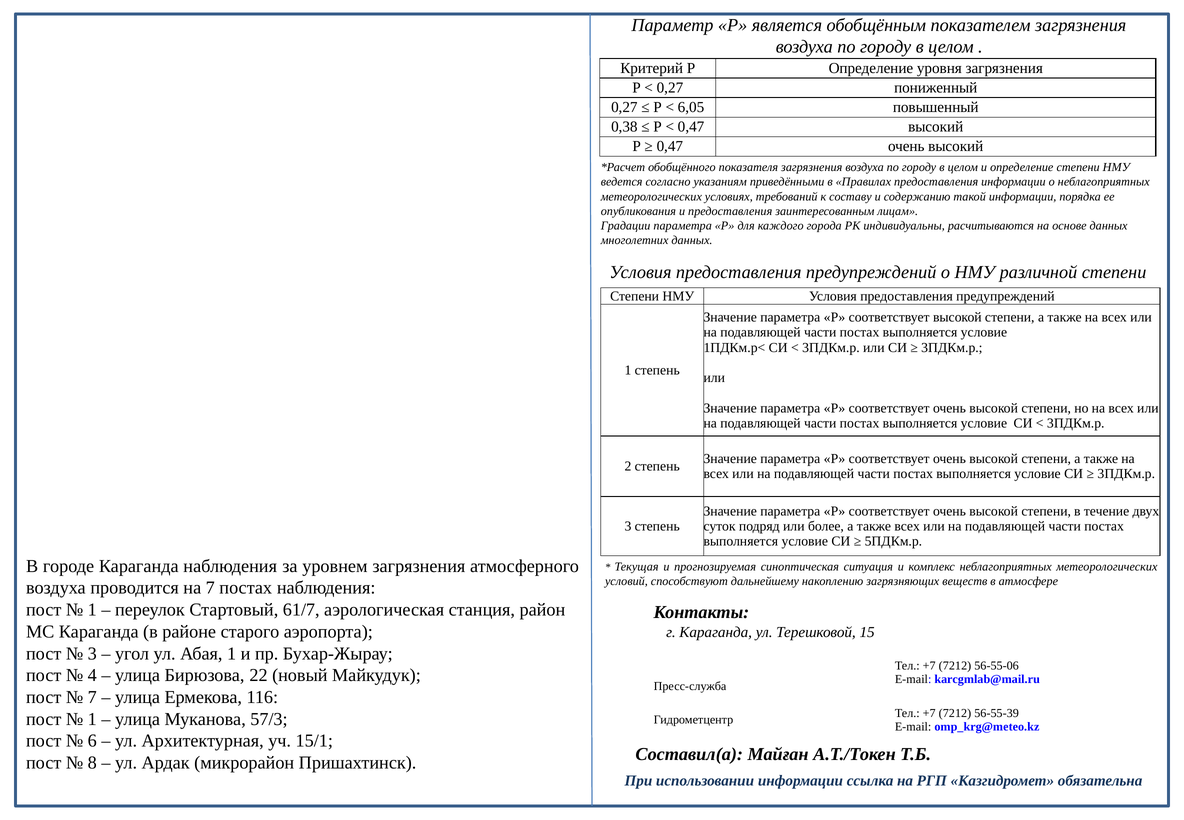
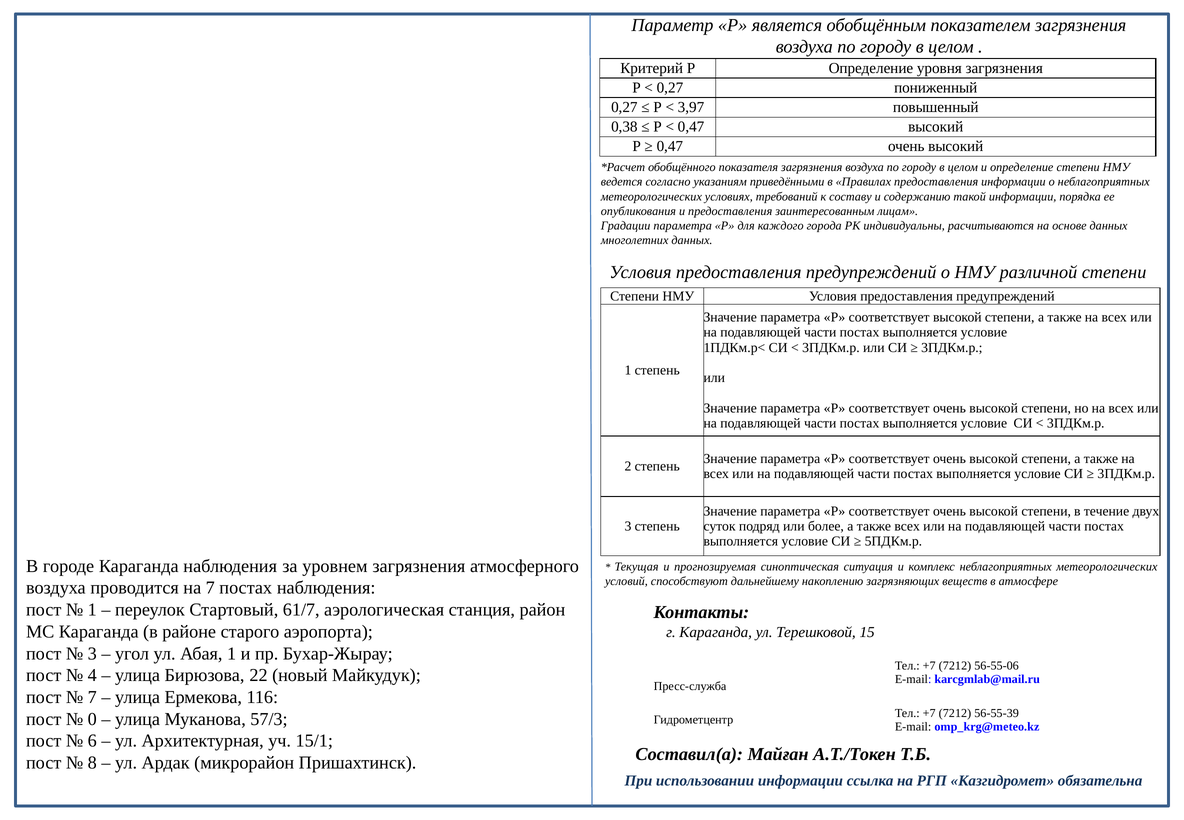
6,05: 6,05 -> 3,97 (691, 107)
1: 1 -> 0 (92, 719)
